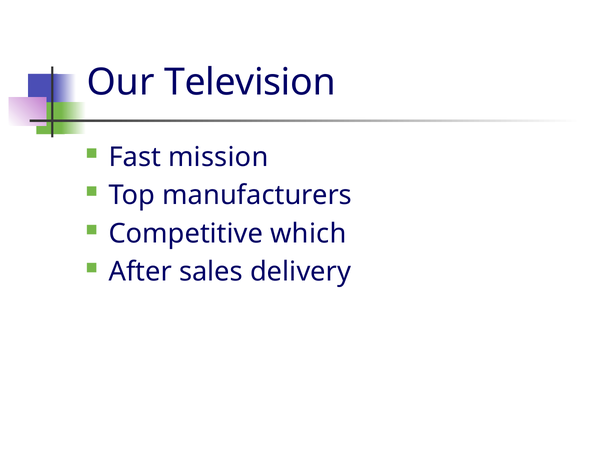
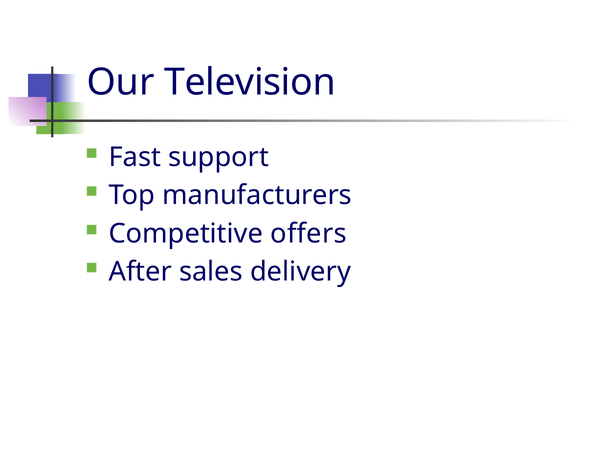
mission: mission -> support (219, 157)
which: which -> offers (308, 233)
